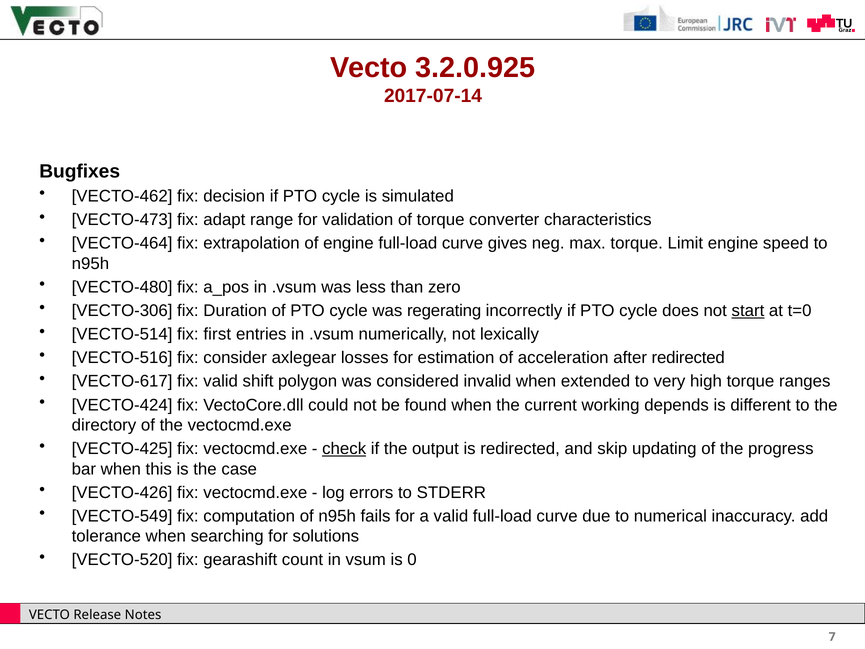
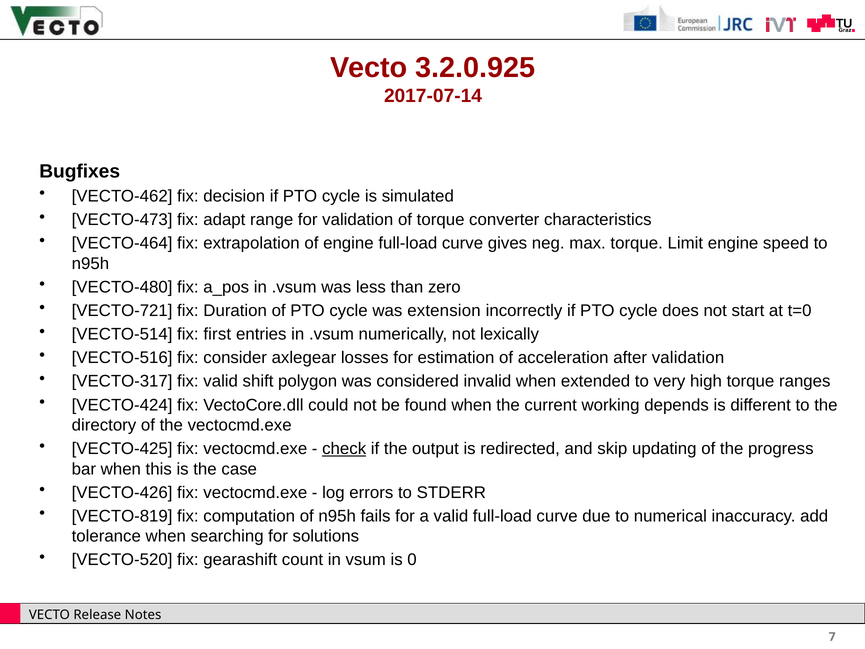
VECTO-306: VECTO-306 -> VECTO-721 (122, 311)
regerating: regerating -> extension (444, 311)
start underline: present -> none (748, 311)
after redirected: redirected -> validation (688, 358)
VECTO-617: VECTO-617 -> VECTO-317 (122, 381)
VECTO-549: VECTO-549 -> VECTO-819 (122, 516)
